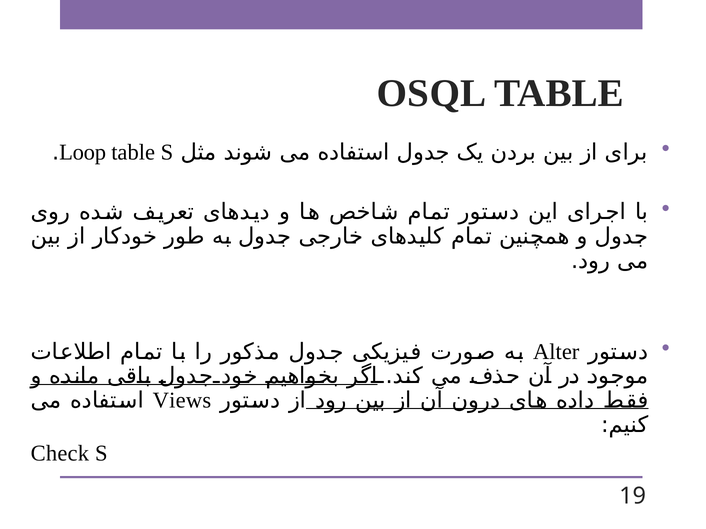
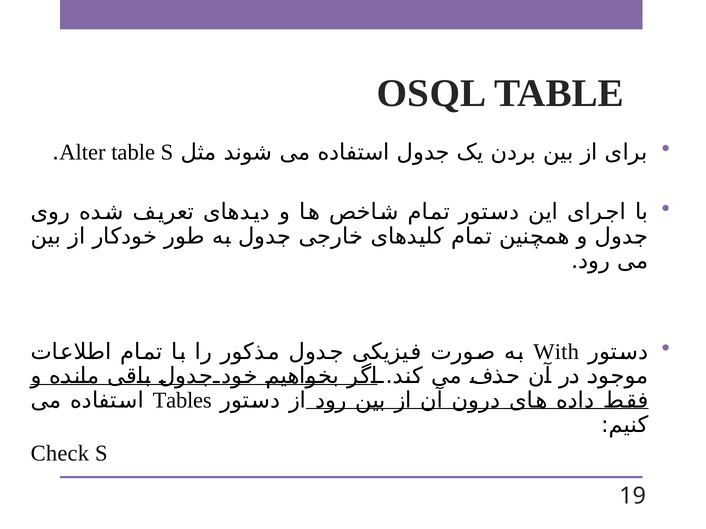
Loop: Loop -> Alter (82, 152)
Alter: Alter -> With (556, 352)
Views: Views -> Tables (182, 401)
